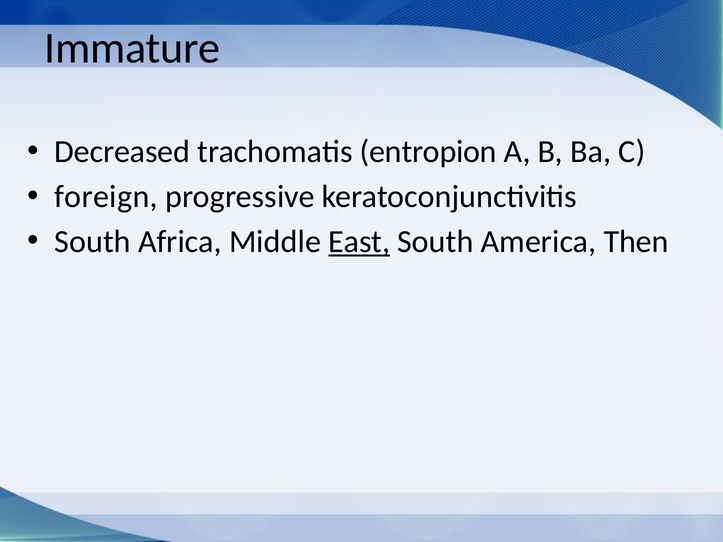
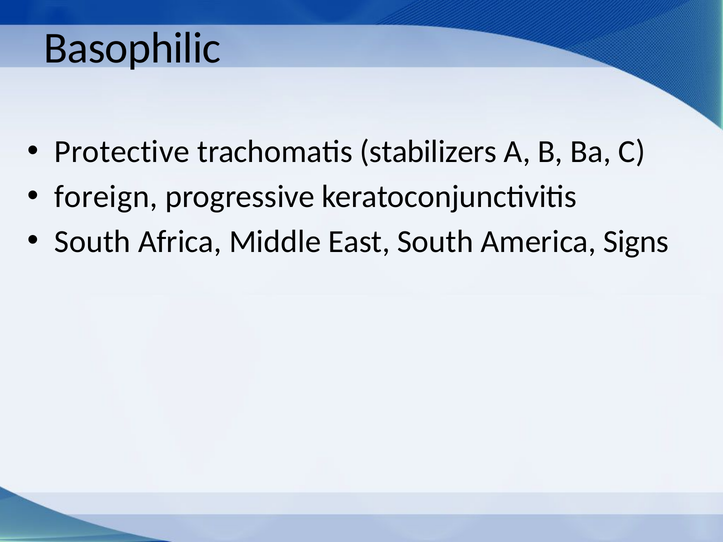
Immature: Immature -> Basophilic (132, 48)
Decreased: Decreased -> Protective (122, 152)
entropion: entropion -> stabilizers (428, 152)
East underline: present -> none (359, 242)
Then: Then -> Signs (636, 242)
